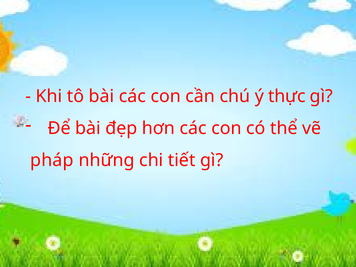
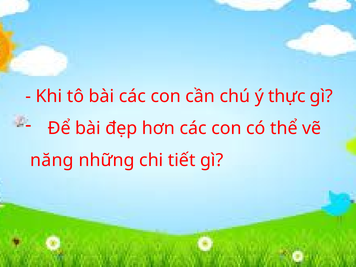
pháp: pháp -> năng (52, 160)
